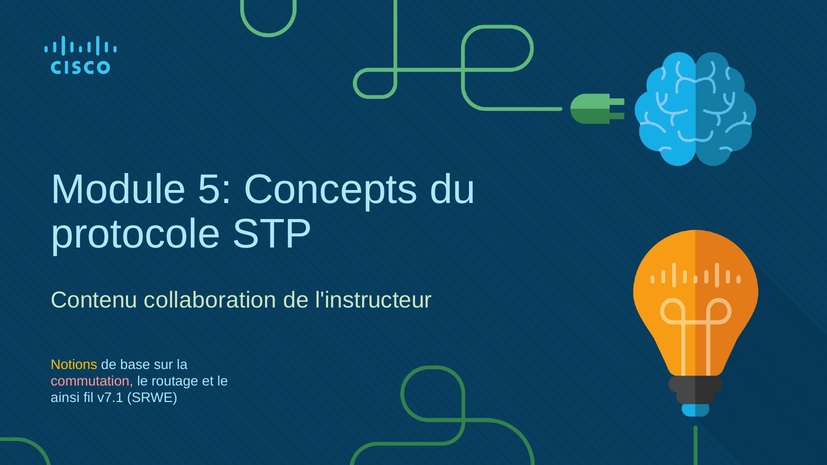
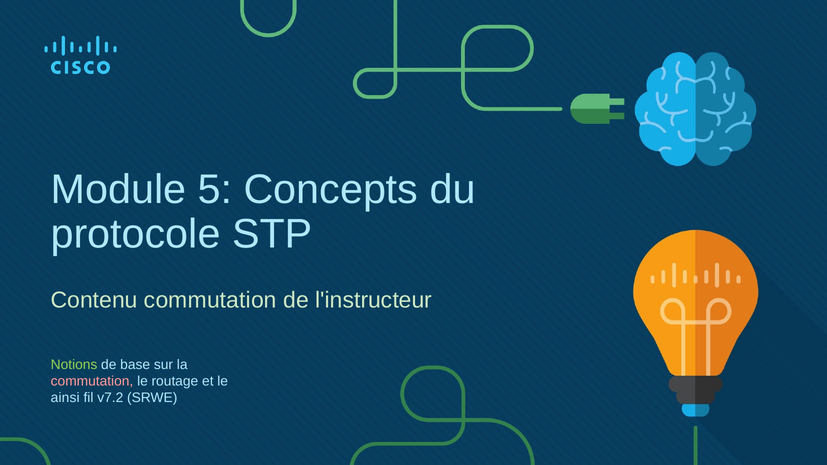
Contenu collaboration: collaboration -> commutation (210, 300)
Notions colour: yellow -> light green (74, 365)
v7.1: v7.1 -> v7.2 (110, 398)
